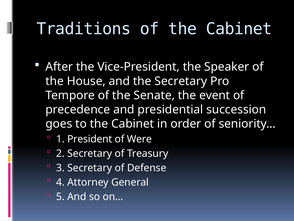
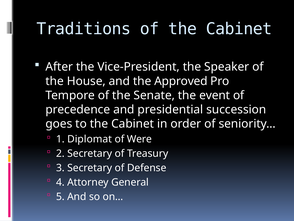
the Secretary: Secretary -> Approved (181, 81)
President: President -> Diplomat (90, 139)
